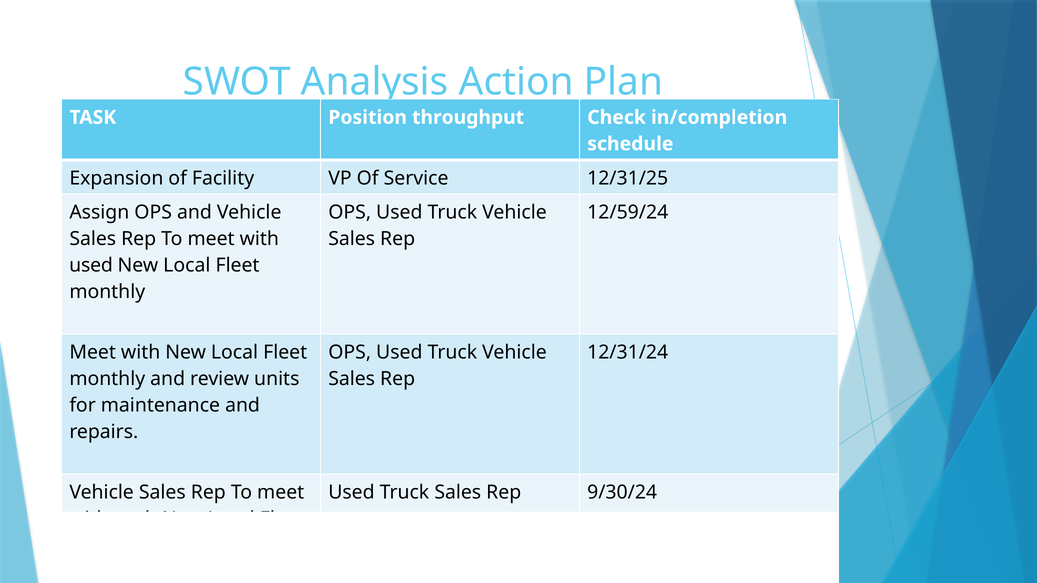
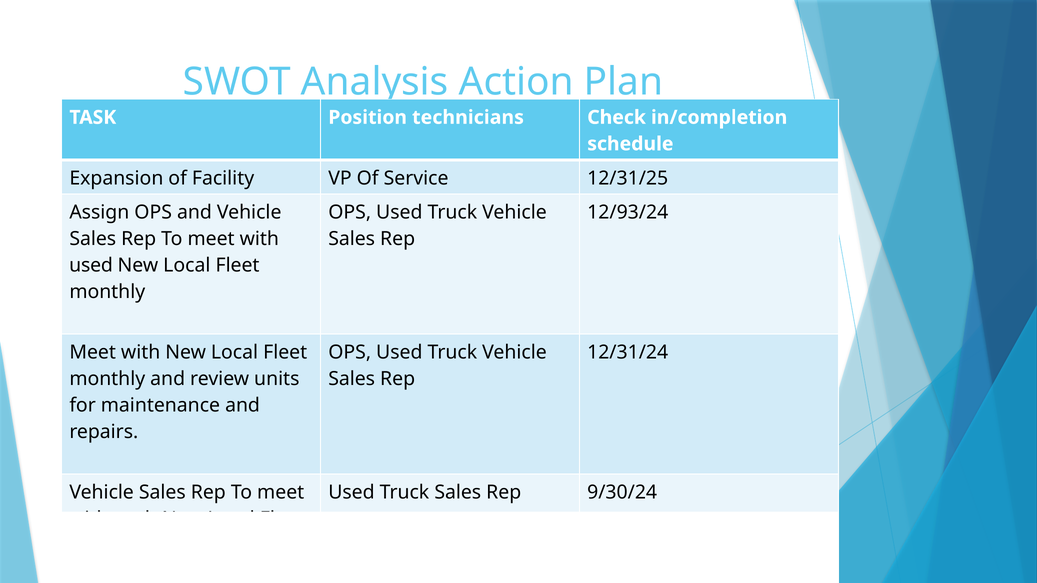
throughput: throughput -> technicians (468, 118)
12/59/24: 12/59/24 -> 12/93/24 (628, 212)
